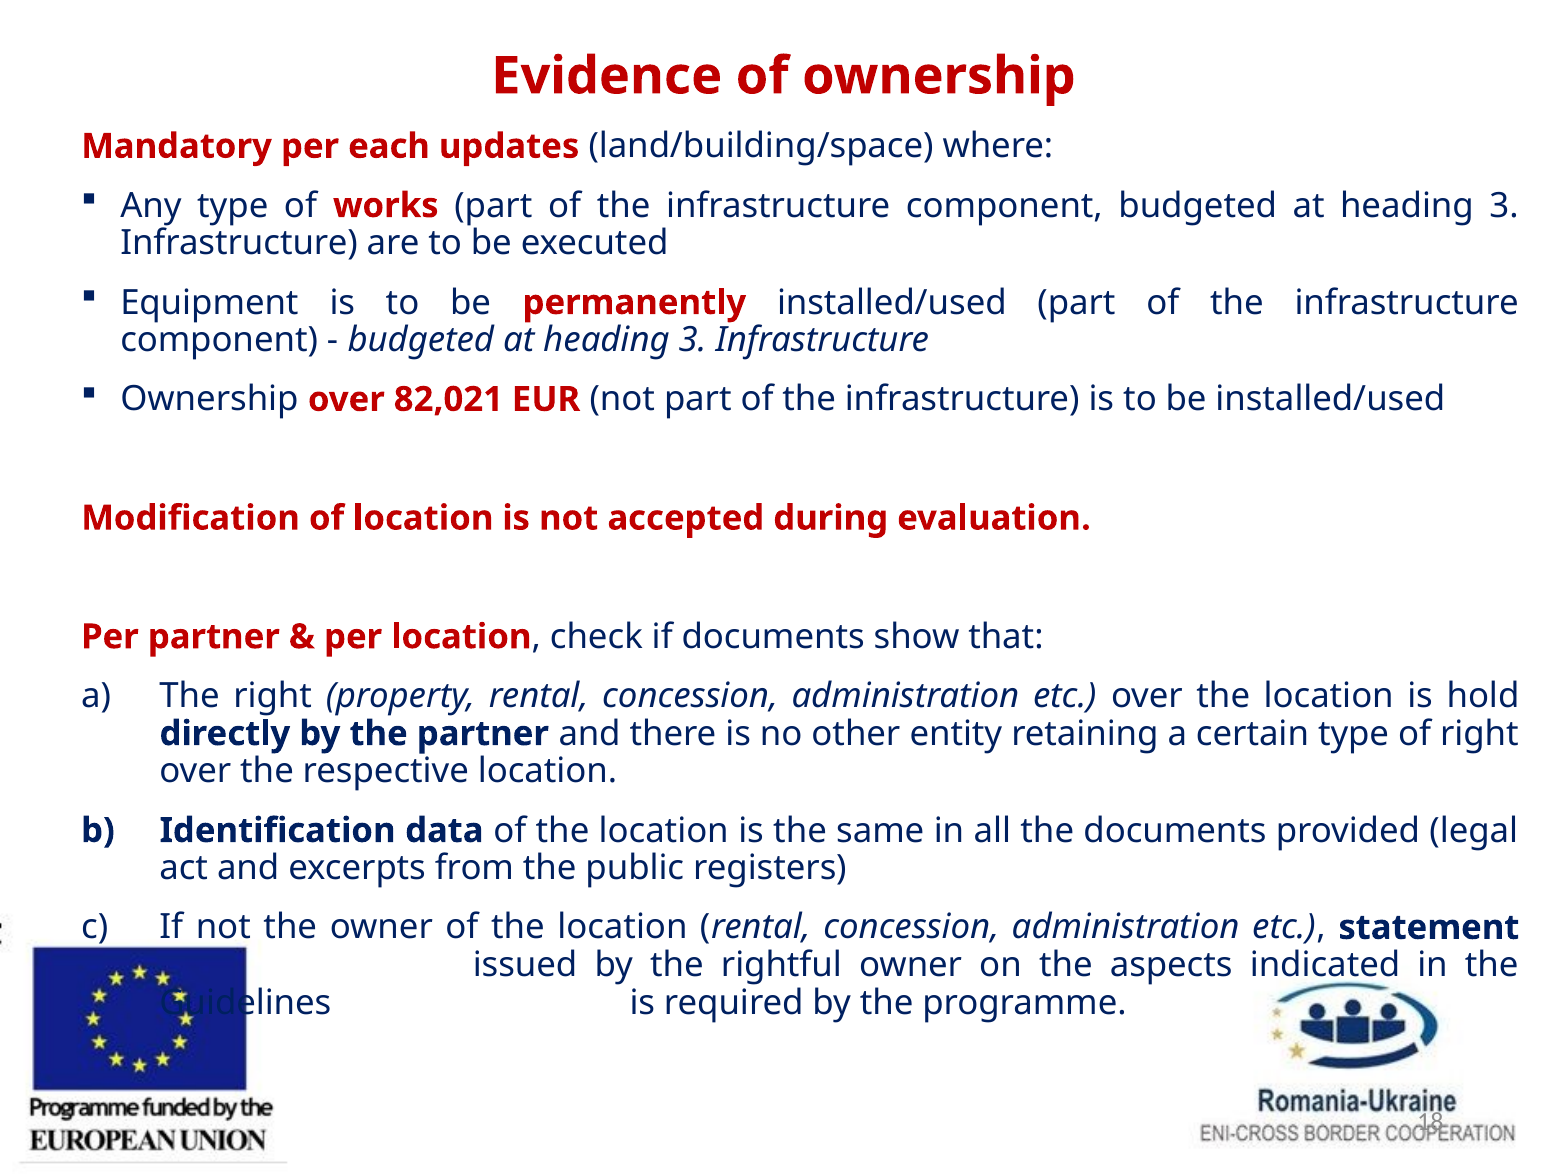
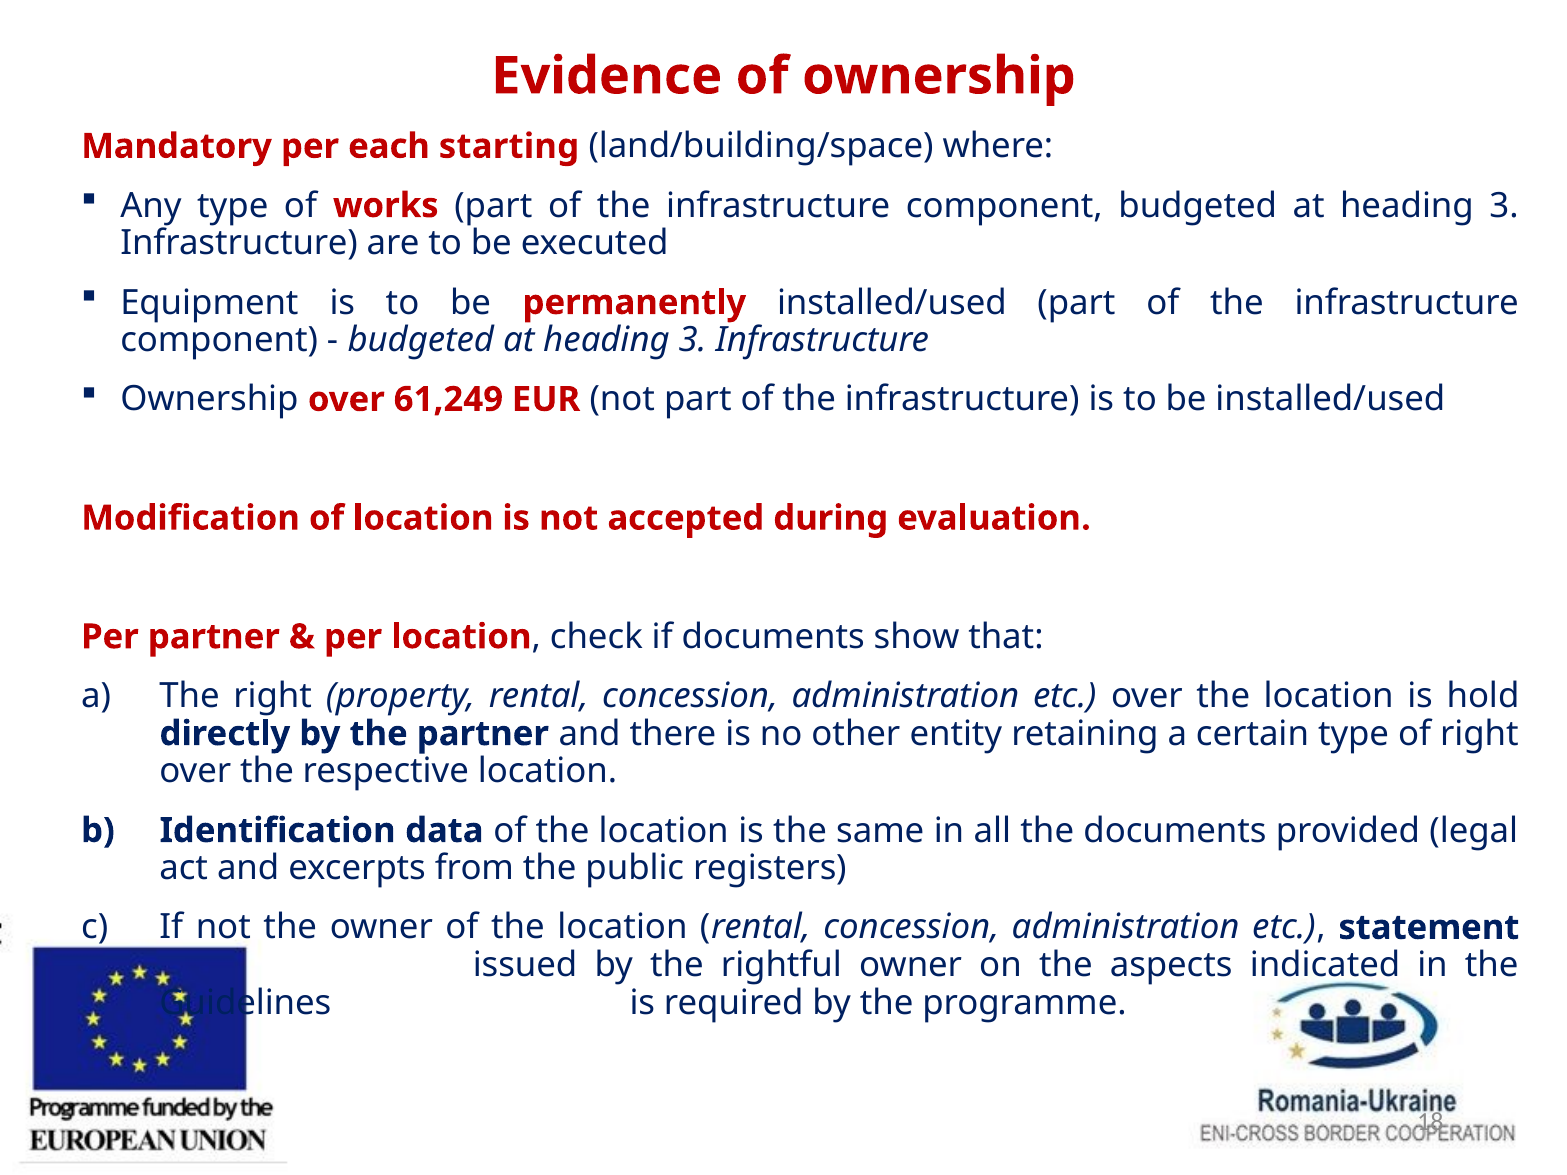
updates: updates -> starting (509, 146)
82,021: 82,021 -> 61,249 (448, 400)
